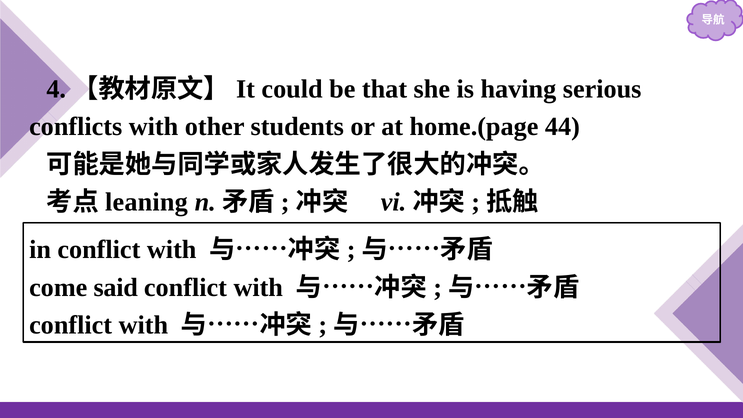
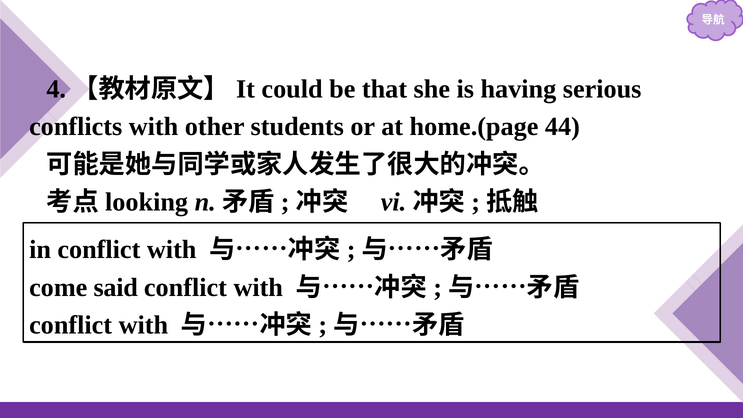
leaning: leaning -> looking (147, 202)
